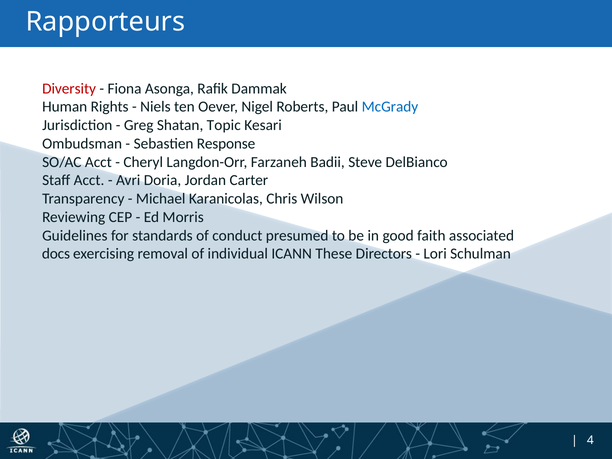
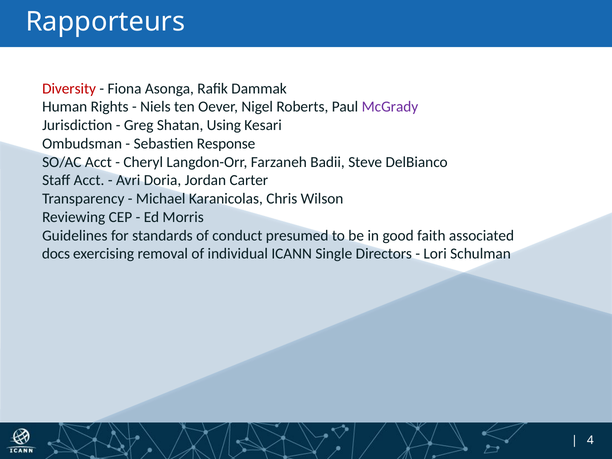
McGrady colour: blue -> purple (390, 107)
Topic: Topic -> Using (224, 125)
These: These -> Single (334, 254)
